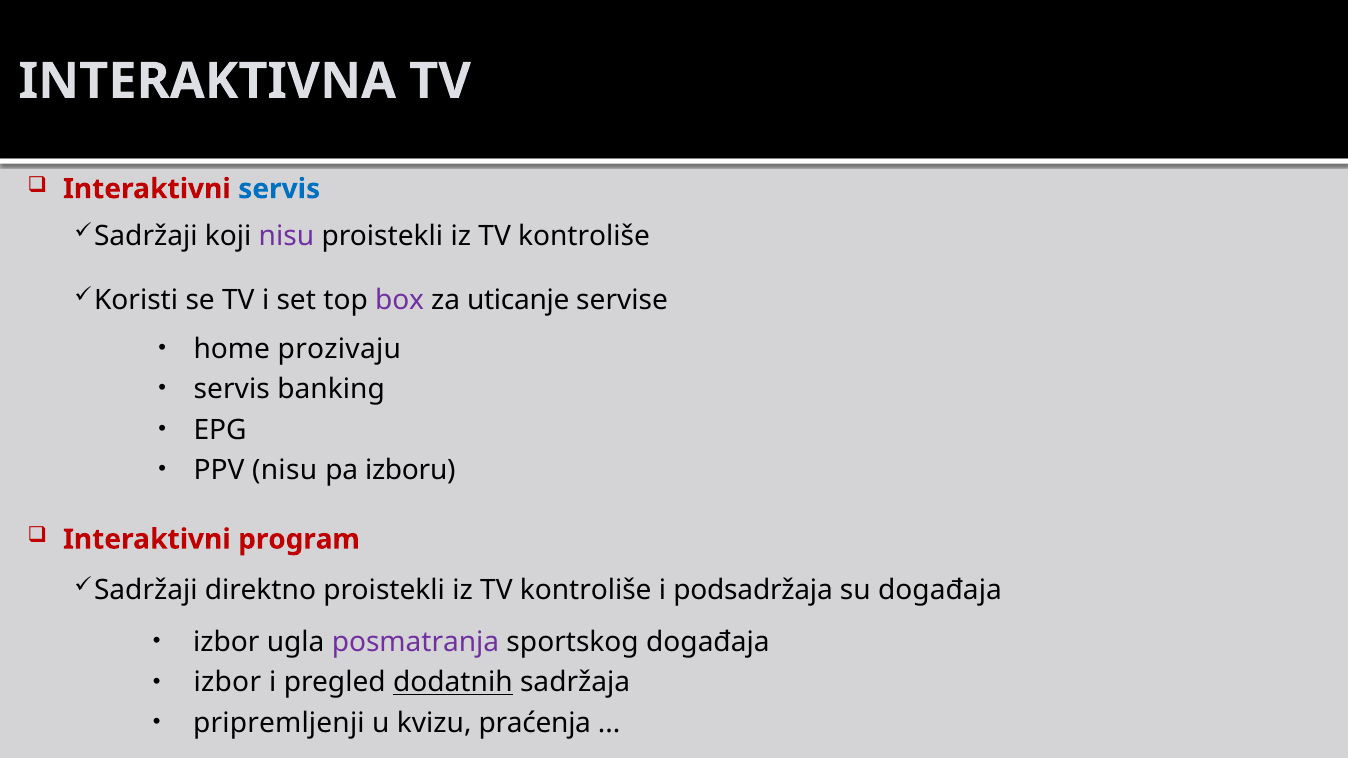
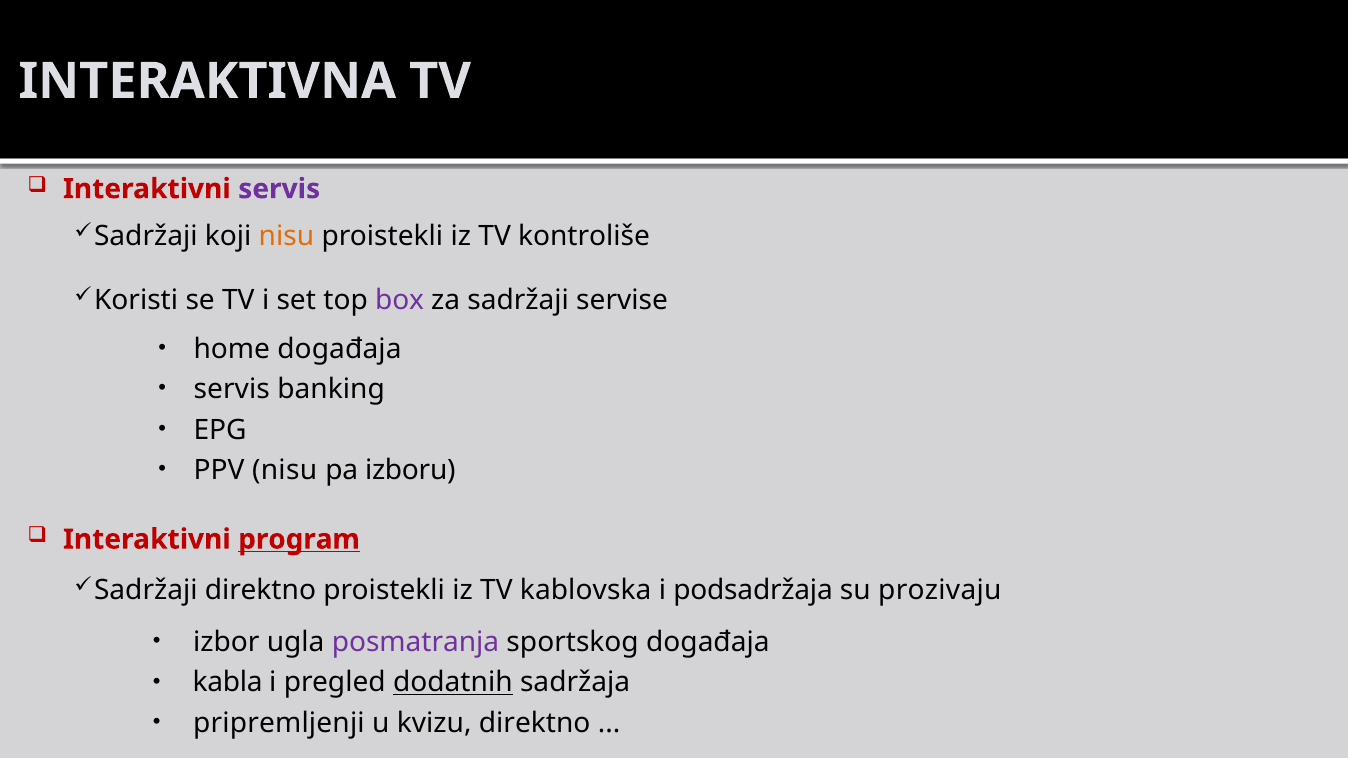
servis colour: blue -> purple (279, 189)
nisu colour: purple -> orange (286, 236)
za uticanje: uticanje -> sadržaji (518, 300)
home prozivaju: prozivaju -> događaja (339, 349)
program underline: none -> present (299, 539)
kontroliše: kontroliše -> kablovska (586, 590)
su događaja: događaja -> prozivaju (940, 590)
izbor: izbor -> kabla (228, 683)
kvizu praćenja: praćenja -> direktno (535, 723)
